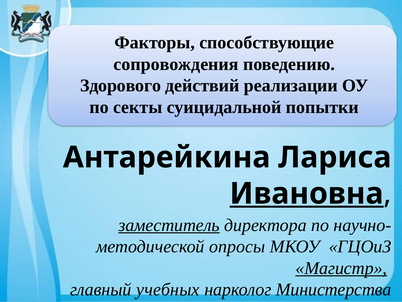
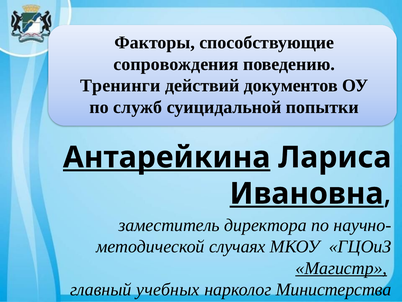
Здорового: Здорового -> Тренинги (120, 85)
реализации: реализации -> документов (291, 85)
секты: секты -> служб (138, 107)
Антарейкина underline: none -> present (167, 157)
заместитель underline: present -> none (169, 225)
опросы: опросы -> случаях (237, 246)
